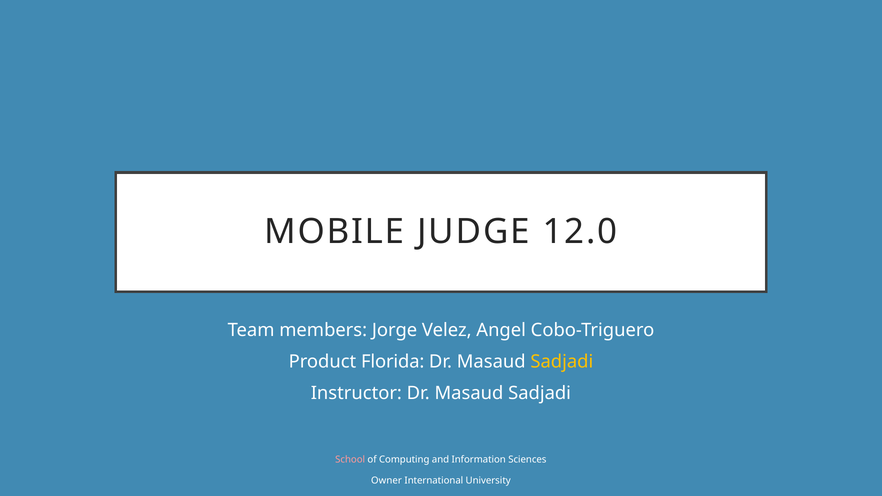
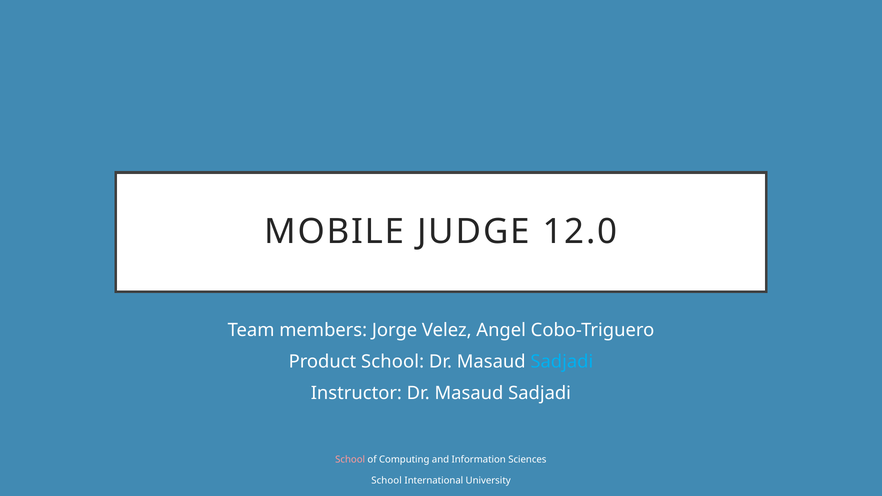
Product Florida: Florida -> School (393, 362)
Sadjadi colour: yellow -> light blue (562, 362)
Owner: Owner -> School (387, 481)
